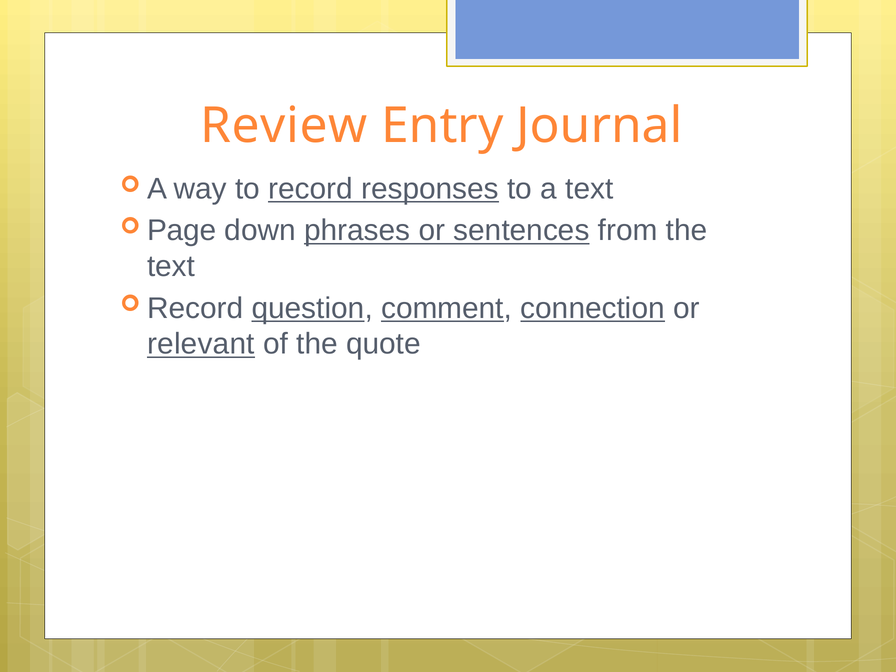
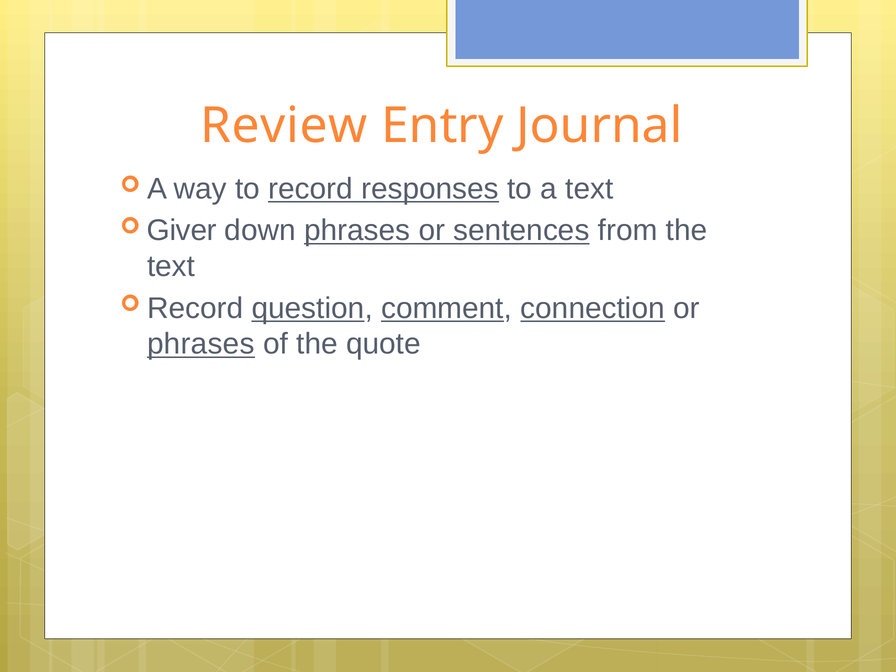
Page: Page -> Giver (182, 231)
relevant: relevant -> phrases (201, 344)
